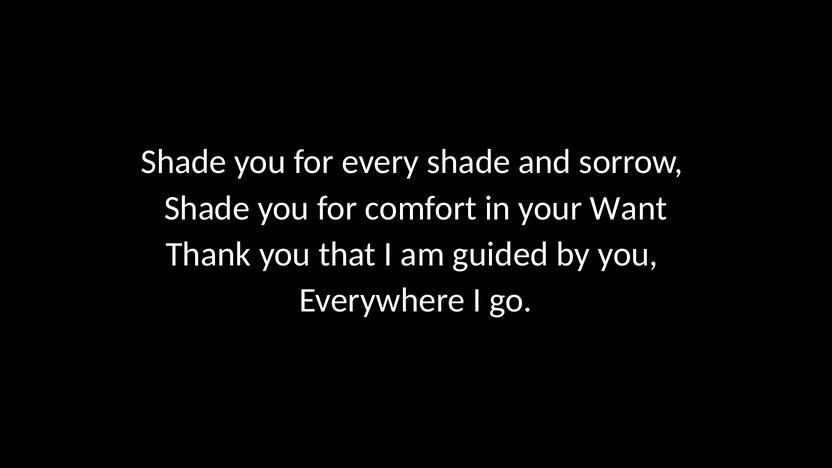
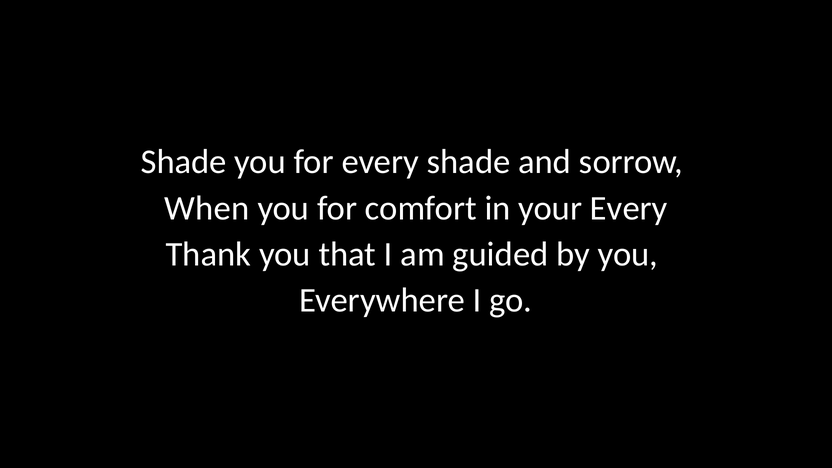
Shade: Shade -> When (207, 208)
your Want: Want -> Every (629, 208)
